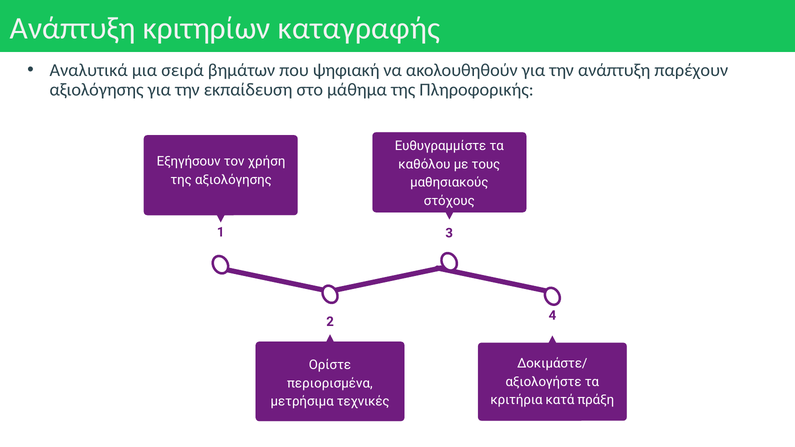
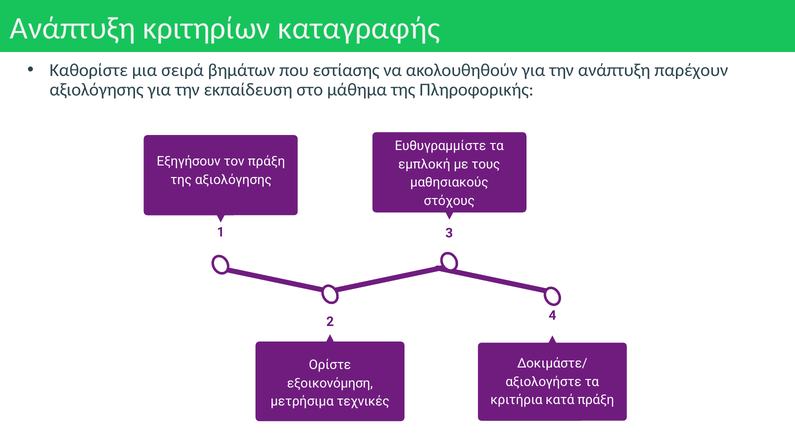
Αναλυτικά: Αναλυτικά -> Καθορίστε (89, 70)
ψηφιακή: ψηφιακή -> εστίασης (346, 70)
τον χρήση: χρήση -> πράξη (267, 162)
καθόλου: καθόλου -> εμπλοκή (424, 164)
περιορισμένα: περιορισμένα -> εξοικονόμηση (330, 383)
